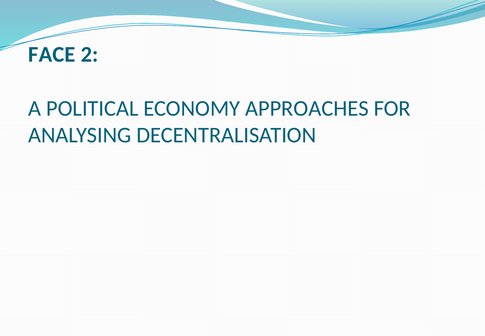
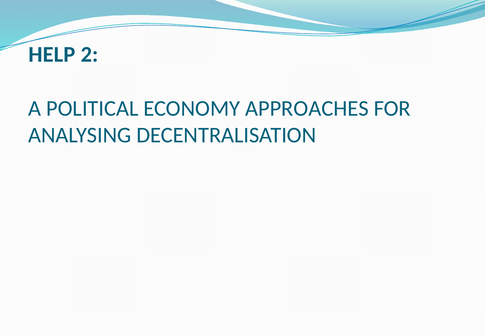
FACE: FACE -> HELP (52, 55)
